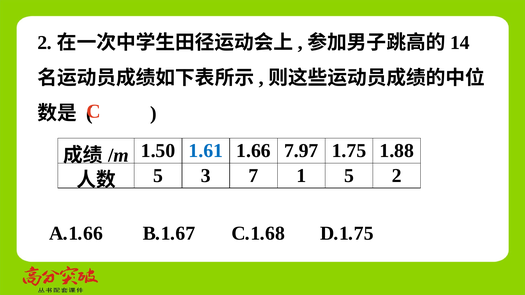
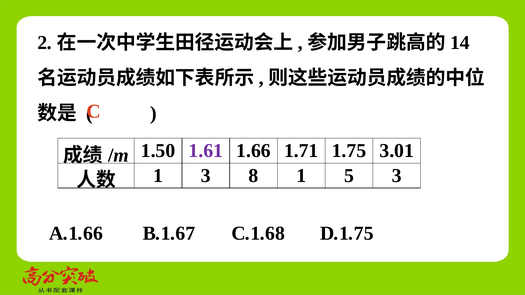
1.61 colour: blue -> purple (206, 151)
7.97: 7.97 -> 1.71 (301, 151)
1.88: 1.88 -> 3.01 (397, 151)
5: 5 -> 1 (158, 176)
7: 7 -> 8 (254, 176)
5 2: 2 -> 3 (397, 176)
